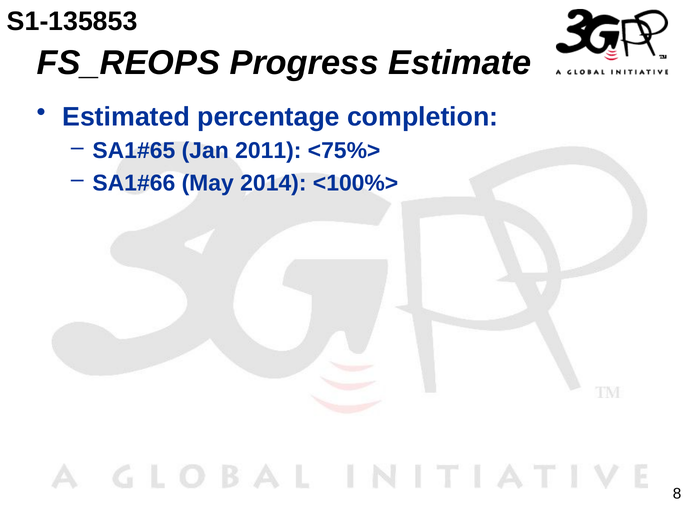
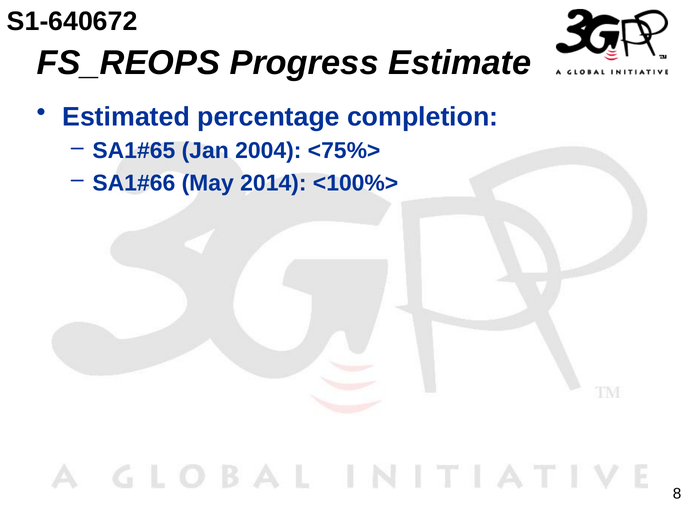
S1-135853: S1-135853 -> S1-640672 (72, 21)
2011: 2011 -> 2004 (268, 151)
